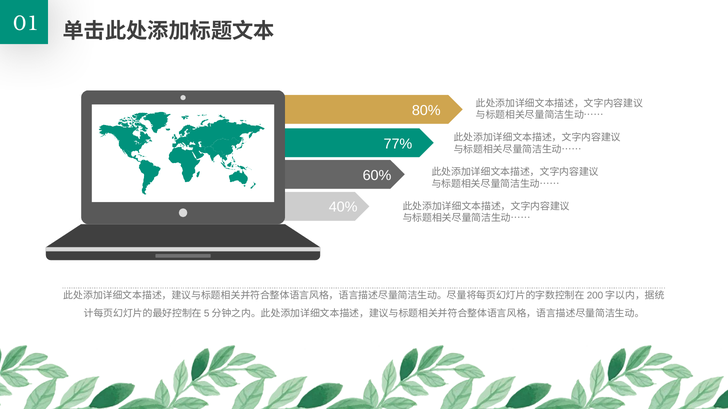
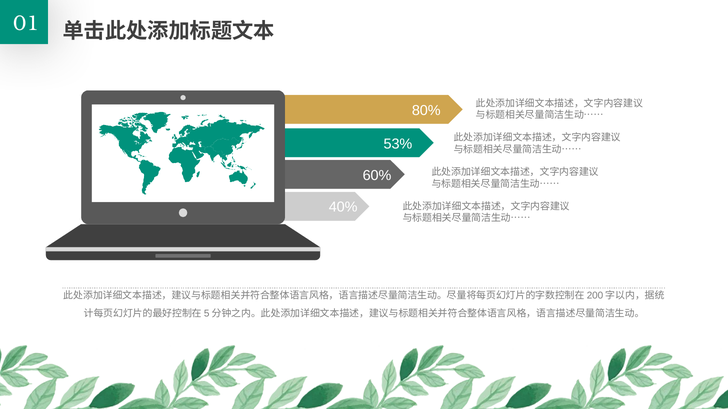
77%: 77% -> 53% (398, 144)
